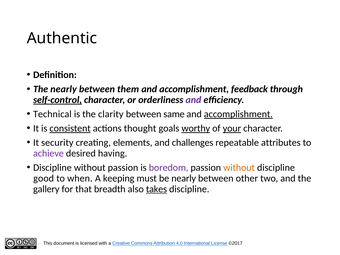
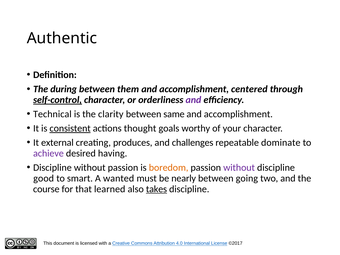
The nearly: nearly -> during (64, 89)
feedback: feedback -> centered (249, 89)
accomplishment underline: present -> none (238, 114)
worthy underline: present -> none (196, 128)
your underline: present -> none (232, 128)
security: security -> external (57, 143)
elements: elements -> produces (133, 143)
attributes: attributes -> dominate (281, 143)
boredom colour: purple -> orange (169, 168)
without colour: orange -> purple (239, 168)
when: when -> smart (80, 178)
keeping: keeping -> wanted (119, 178)
other: other -> going (247, 178)
gallery: gallery -> course (46, 189)
breadth: breadth -> learned (110, 189)
